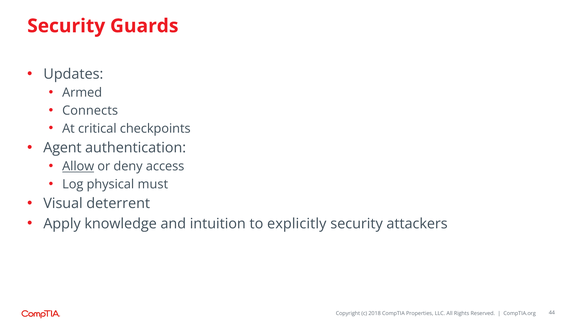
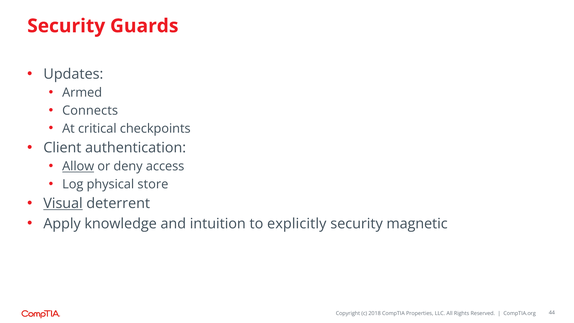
Agent: Agent -> Client (62, 148)
must: must -> store (153, 184)
Visual underline: none -> present (63, 203)
attackers: attackers -> magnetic (417, 224)
